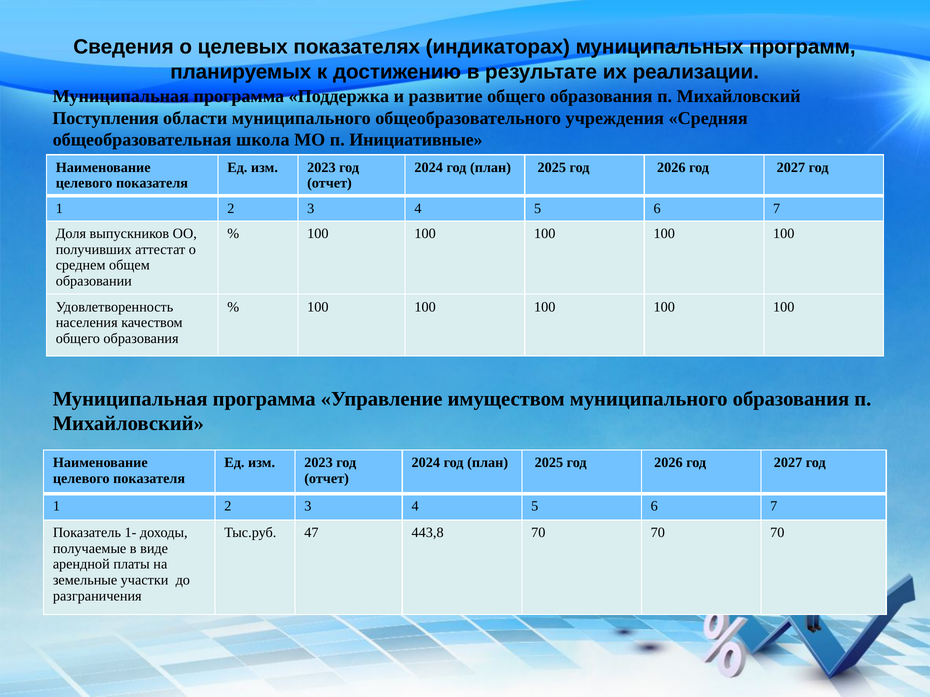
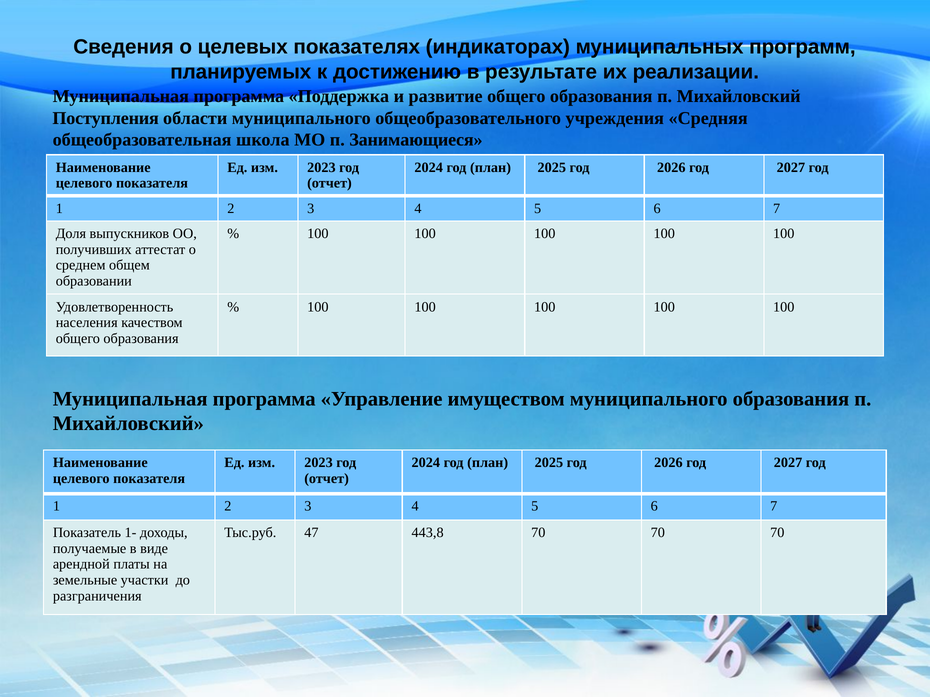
Инициативные: Инициативные -> Занимающиеся (416, 140)
